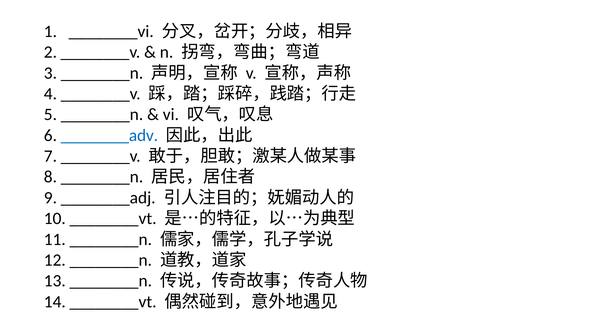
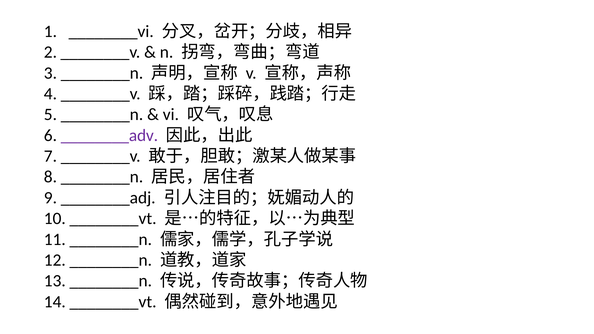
________adv colour: blue -> purple (109, 135)
